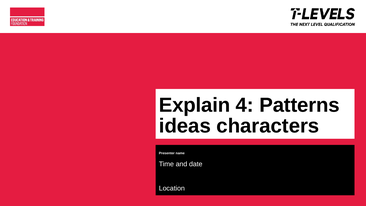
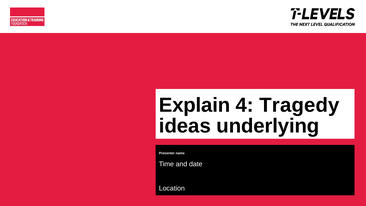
Patterns: Patterns -> Tragedy (299, 105)
characters: characters -> underlying (268, 126)
